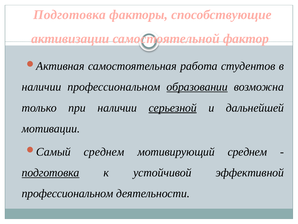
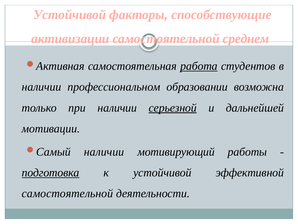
Подготовка: Подготовка -> Устойчивой (70, 15)
фактор: фактор -> среднем (246, 39)
работа underline: none -> present (199, 66)
образовании underline: present -> none (197, 87)
среднем: среднем -> наличии (104, 151)
мотивирующий среднем: среднем -> работы (247, 151)
профессиональном: профессиональном -> самостоятельной (67, 193)
